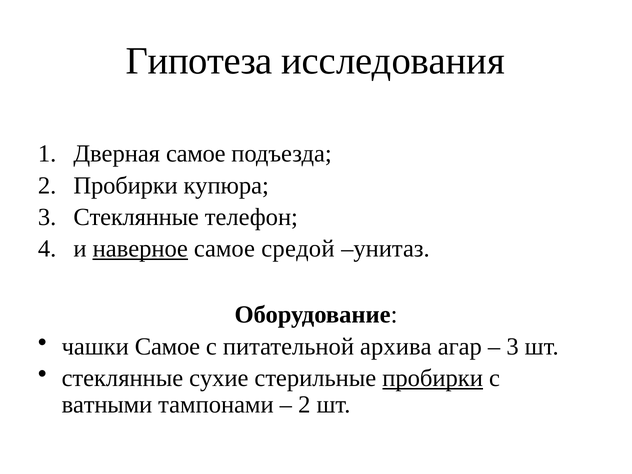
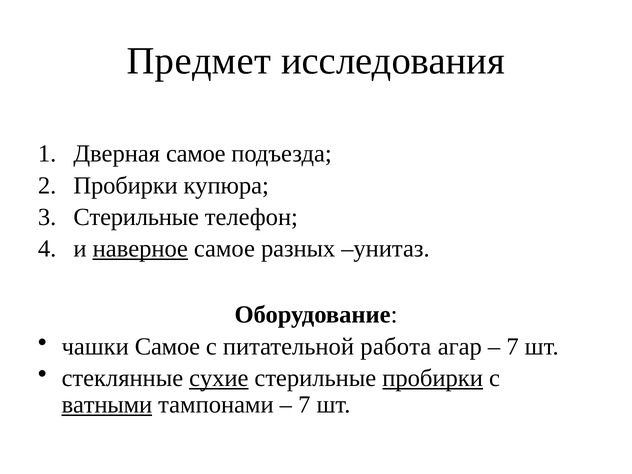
Гипотеза: Гипотеза -> Предмет (199, 61)
Стеклянные: Стеклянные -> Стерильные (136, 217)
средой: средой -> разных (298, 249)
архива: архива -> работа (396, 346)
3: 3 -> 7 (513, 346)
сухие underline: none -> present (219, 378)
ватными underline: none -> present (107, 405)
2: 2 -> 7 (304, 405)
